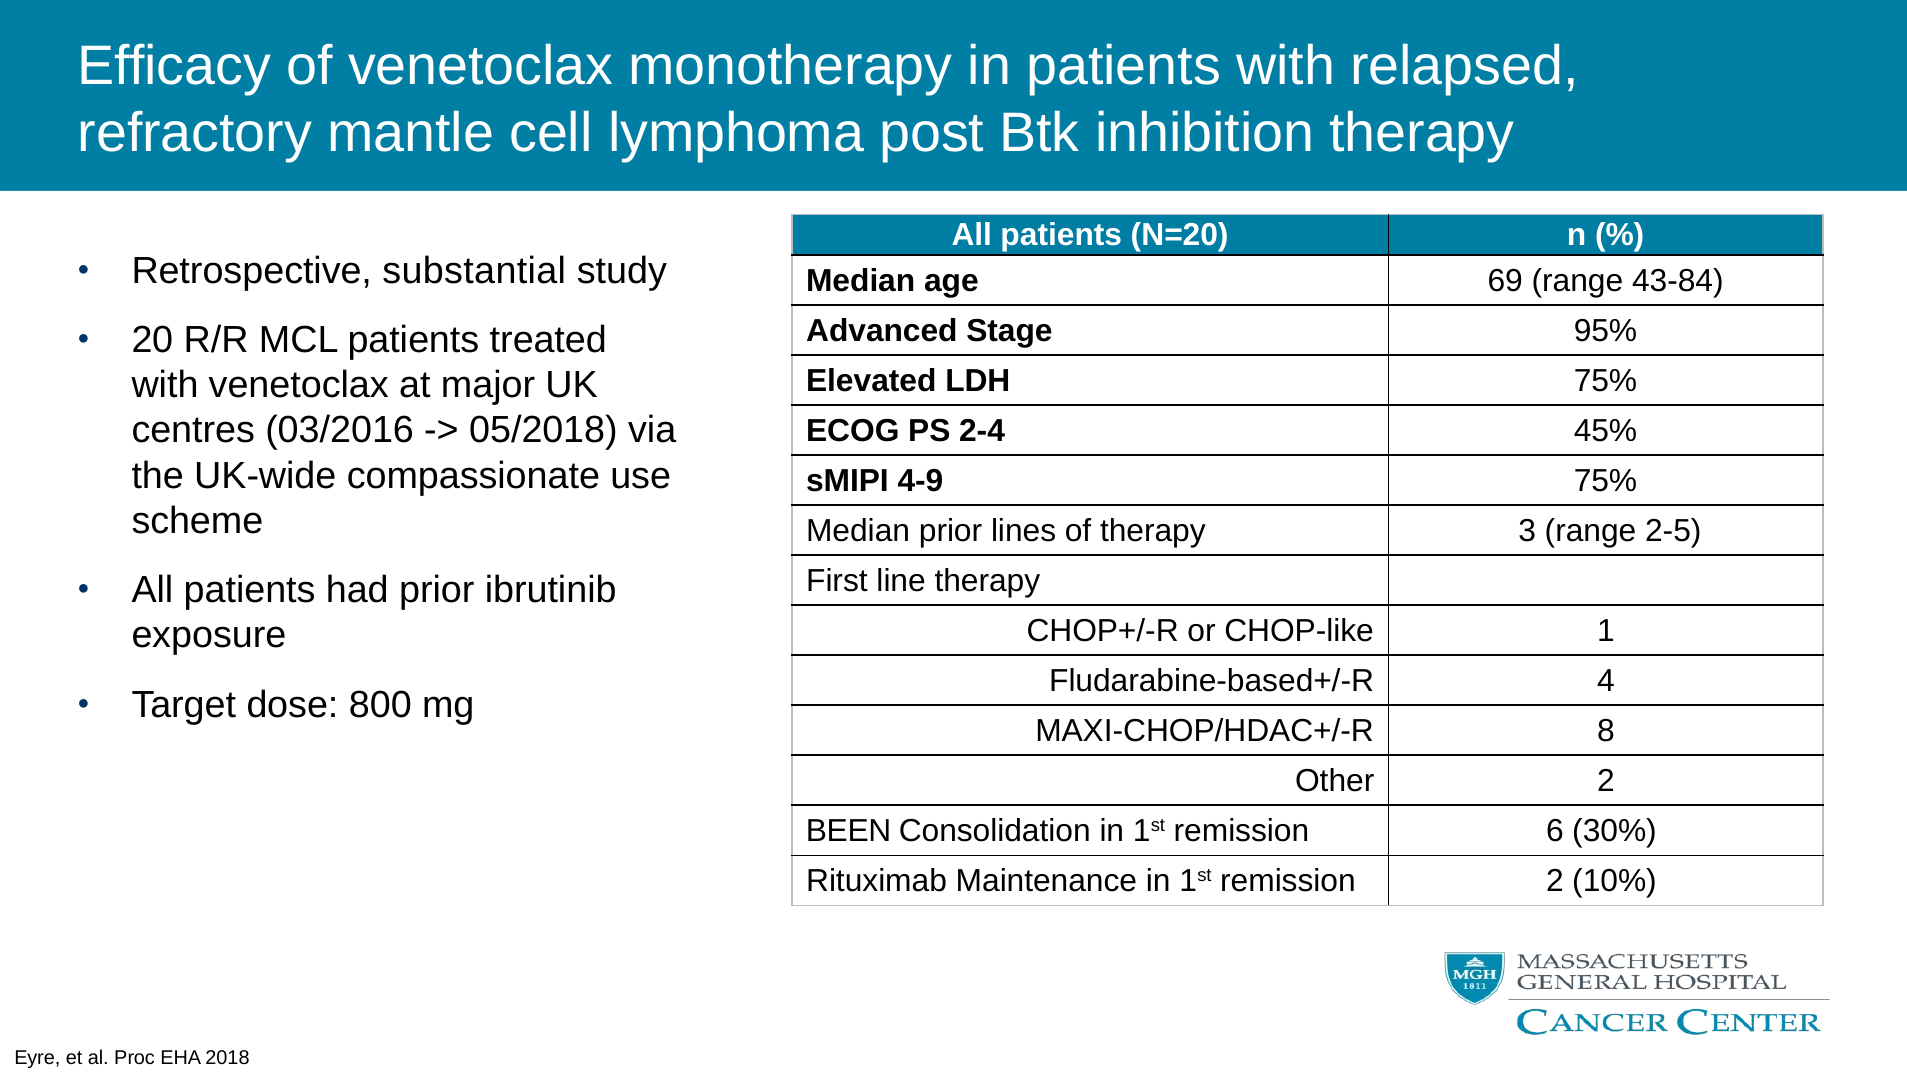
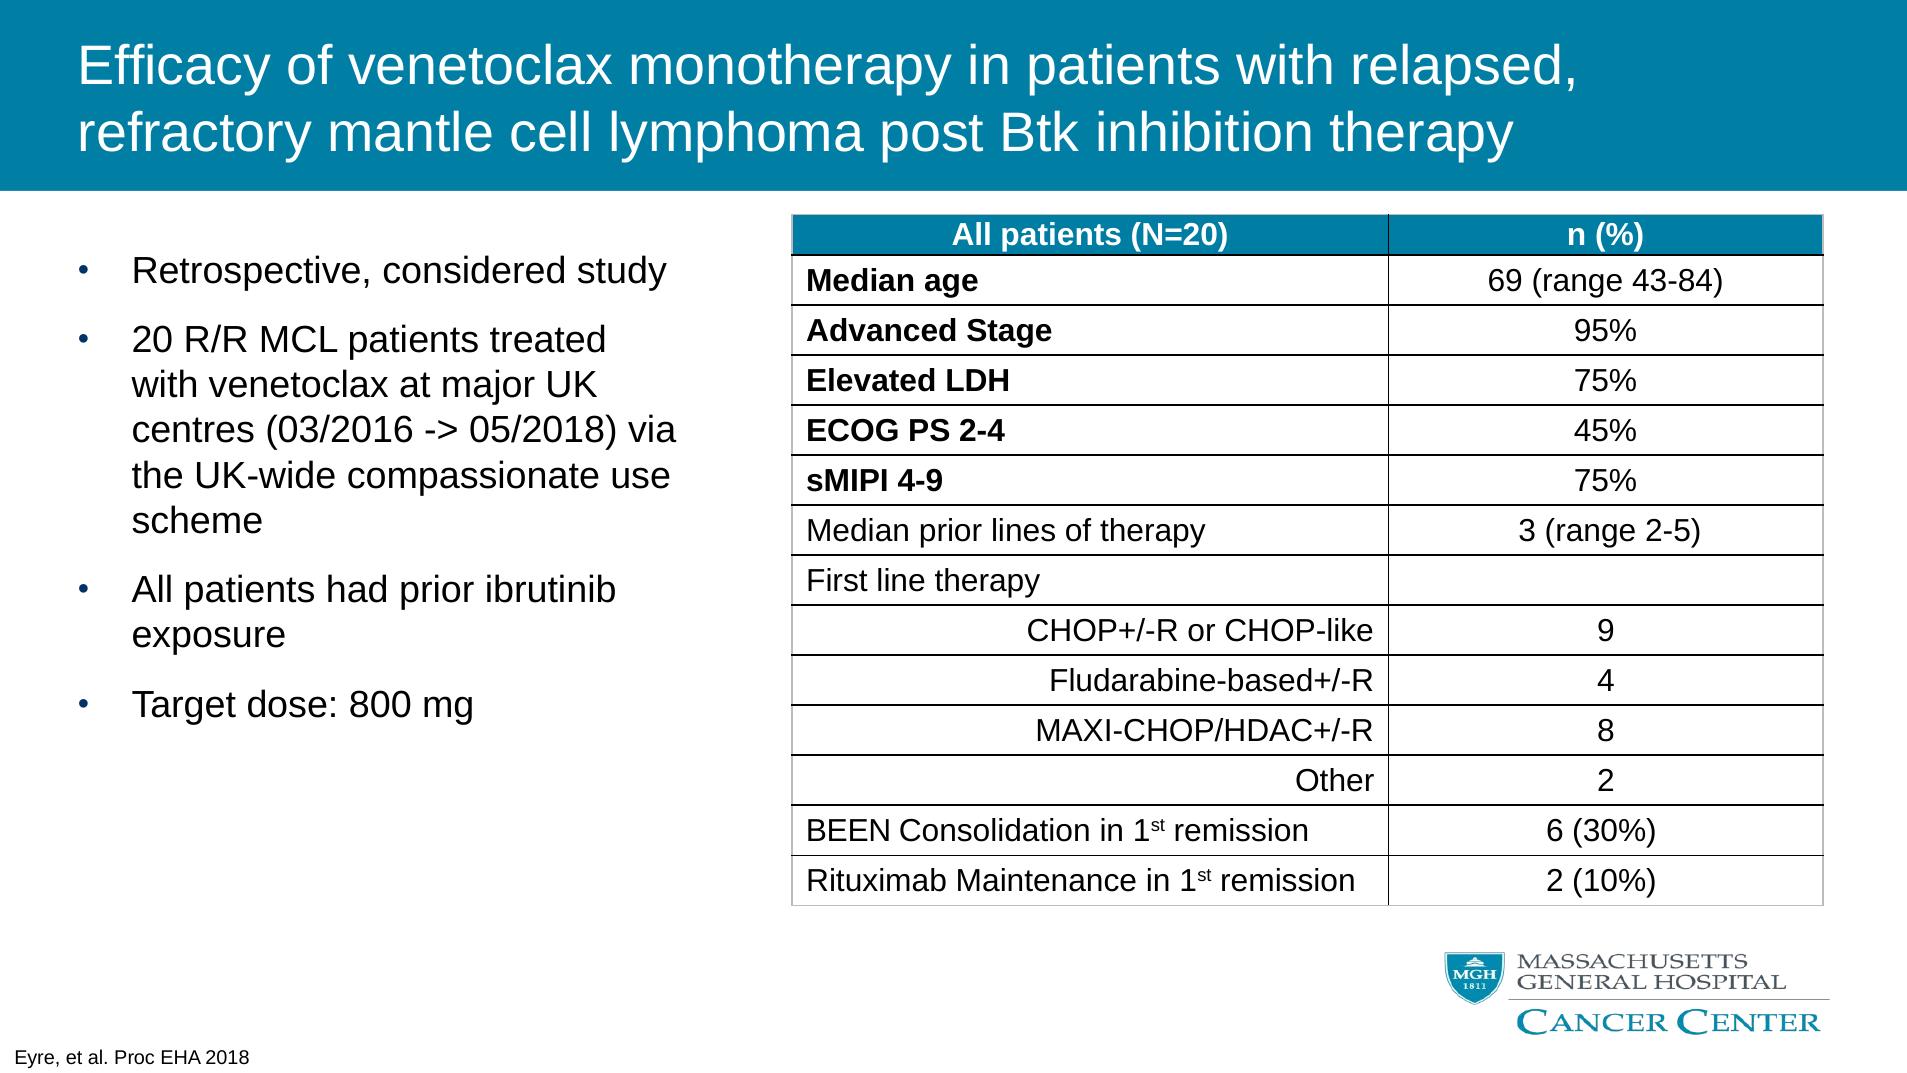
substantial: substantial -> considered (474, 271)
1: 1 -> 9 (1606, 631)
